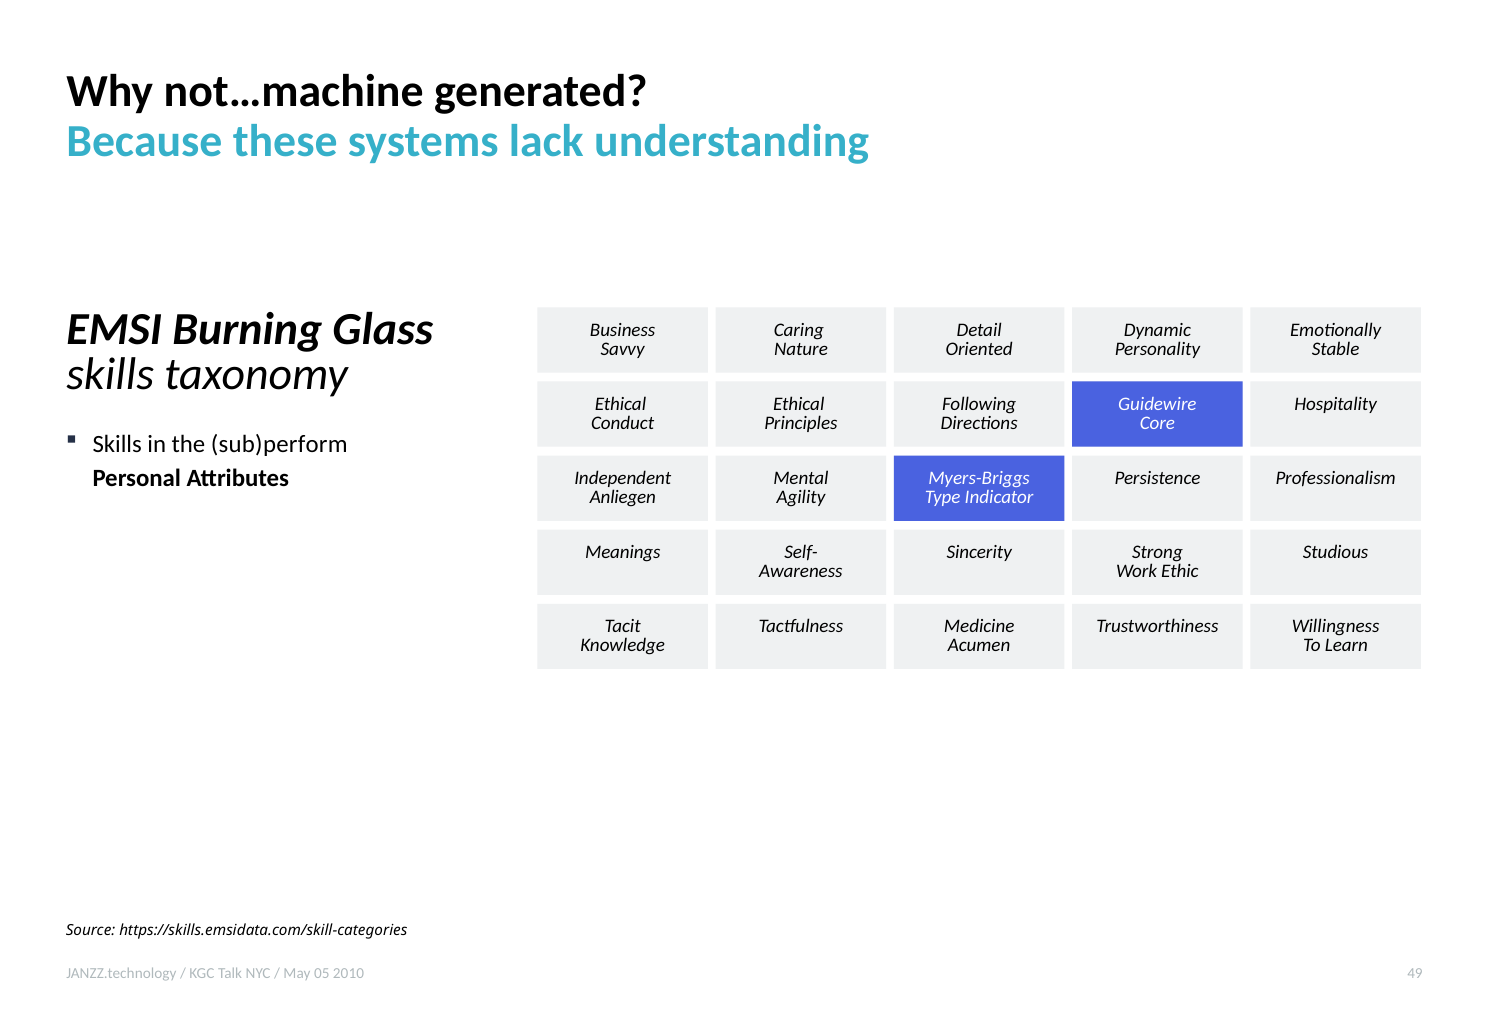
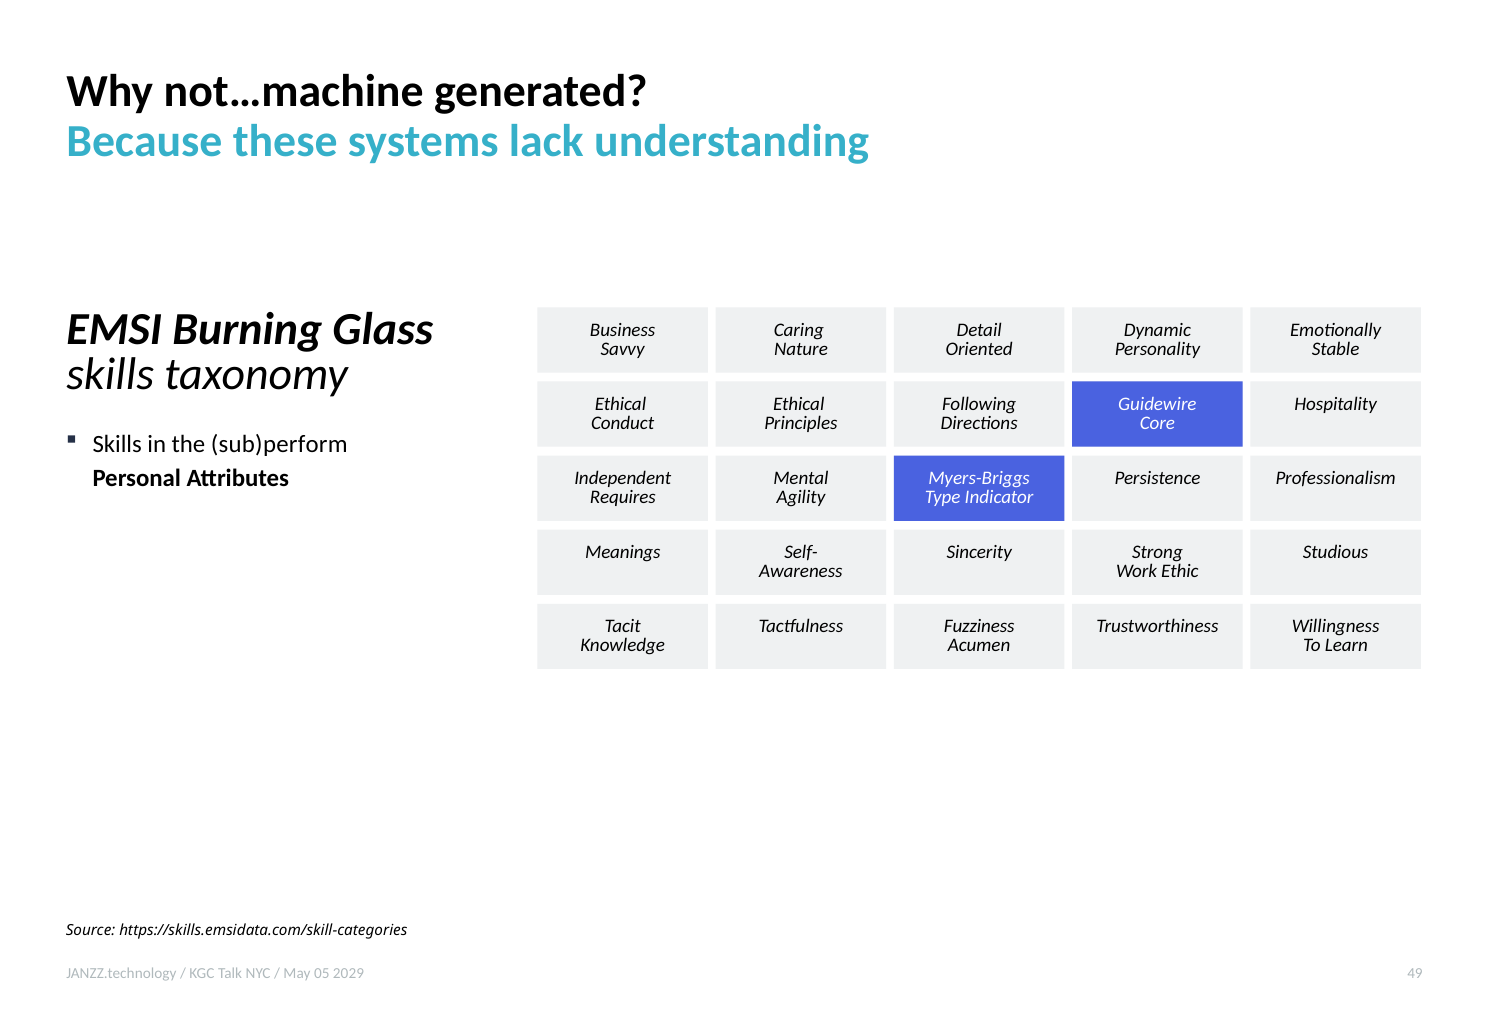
Anliegen: Anliegen -> Requires (623, 497)
Medicine: Medicine -> Fuzziness (979, 626)
2010: 2010 -> 2029 (348, 973)
